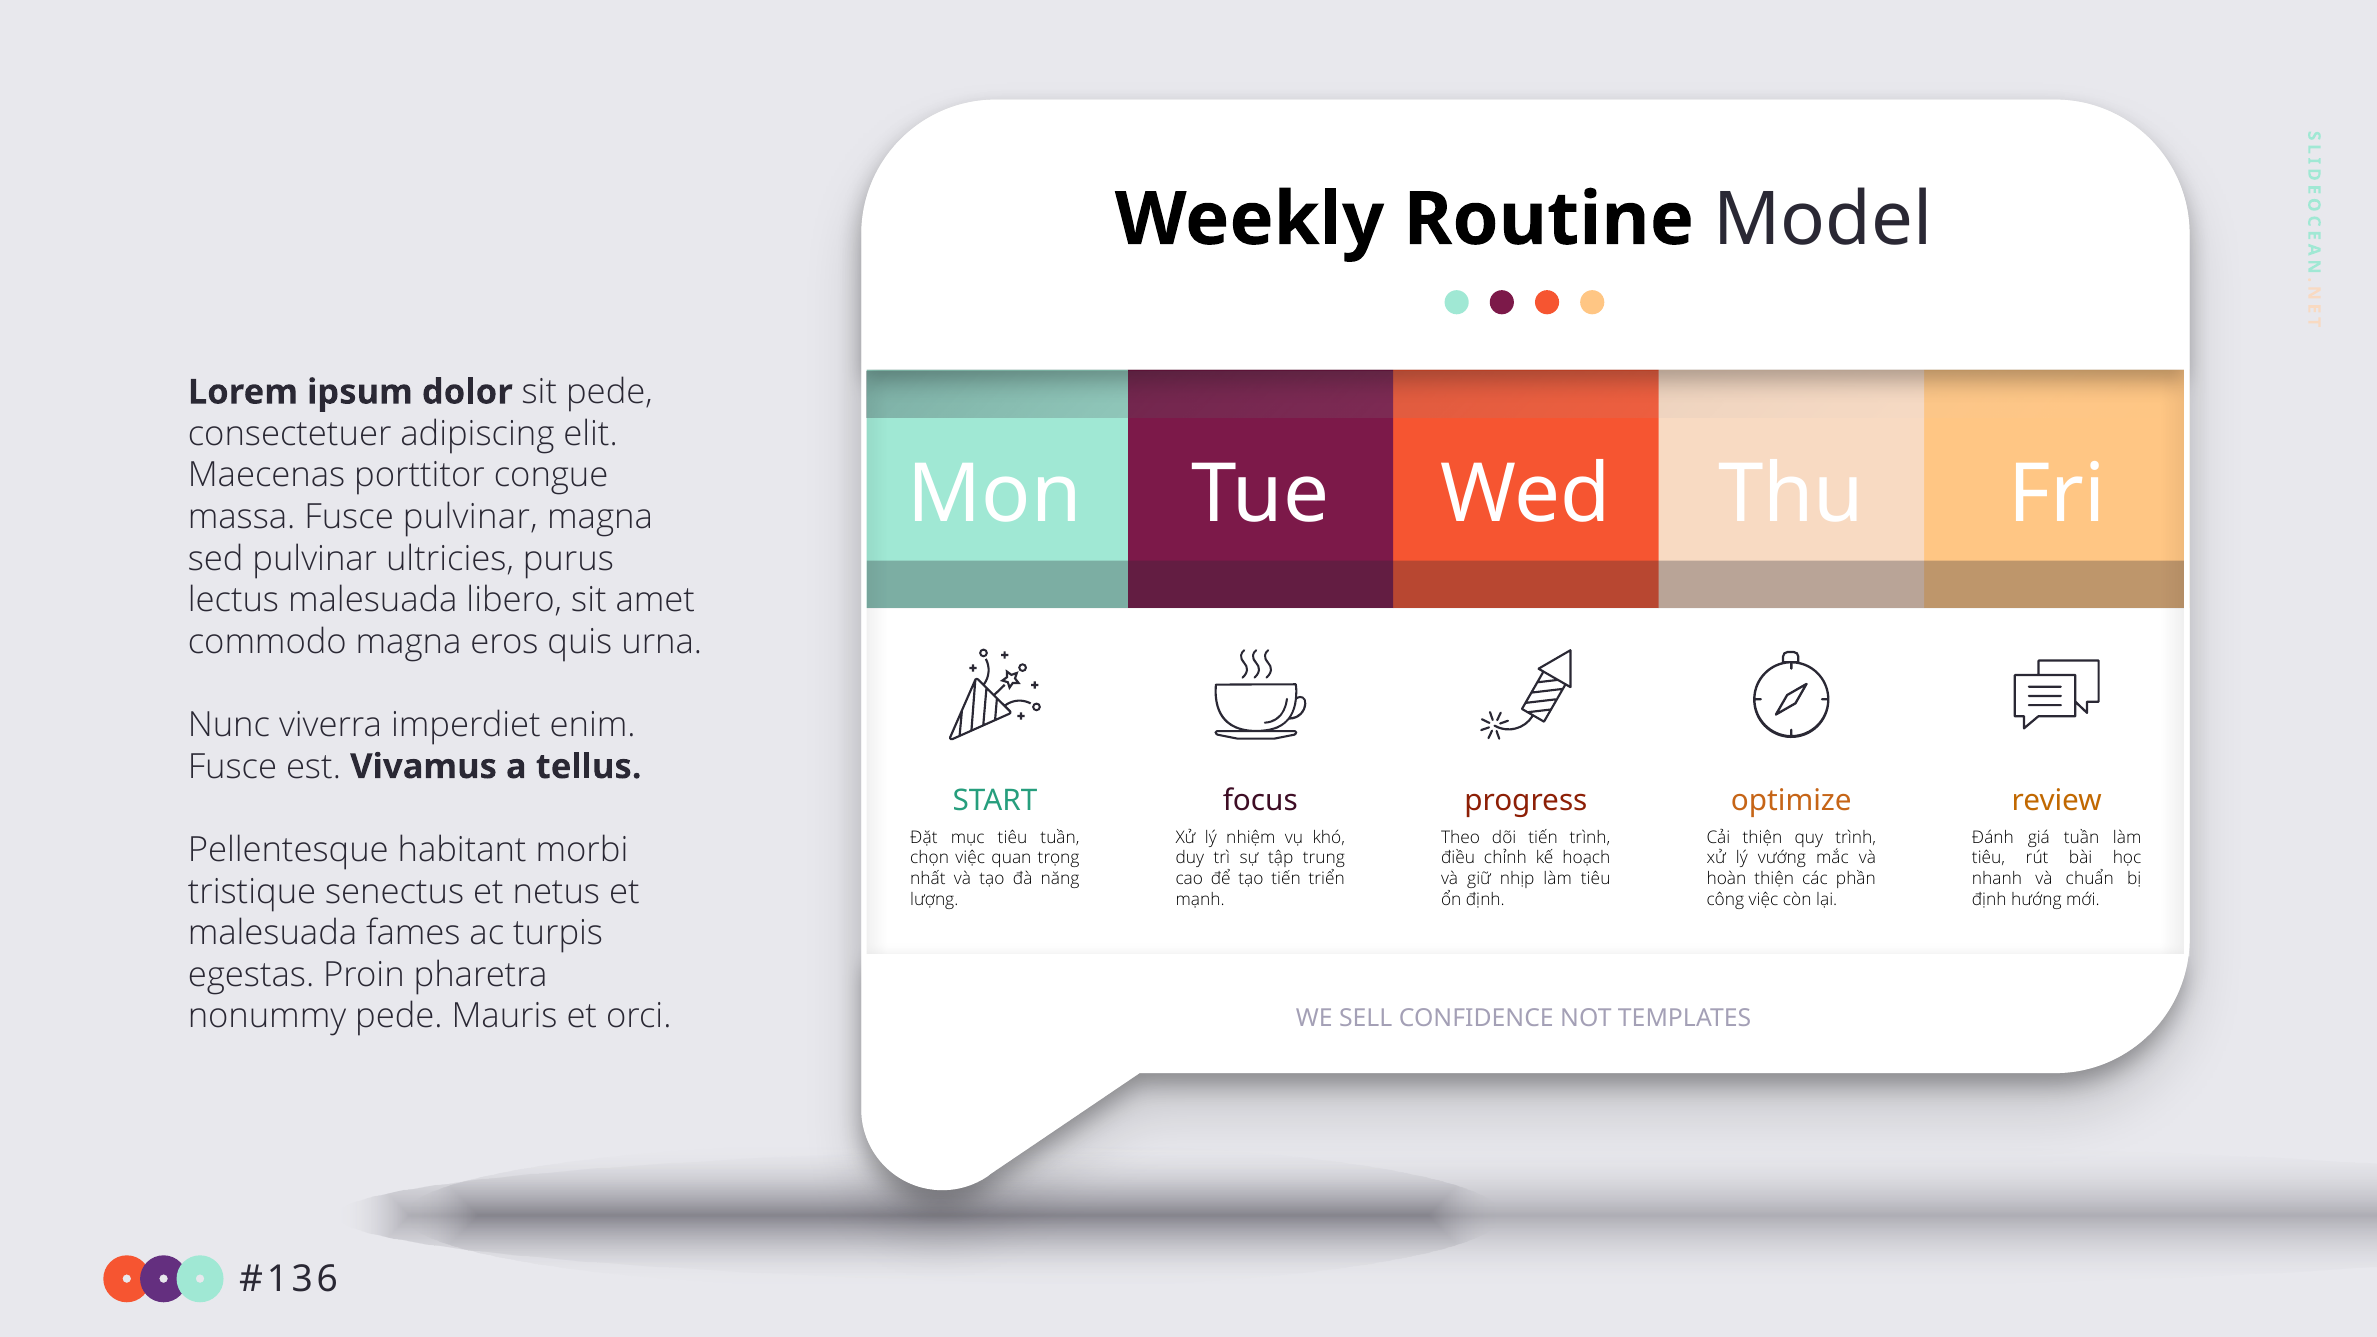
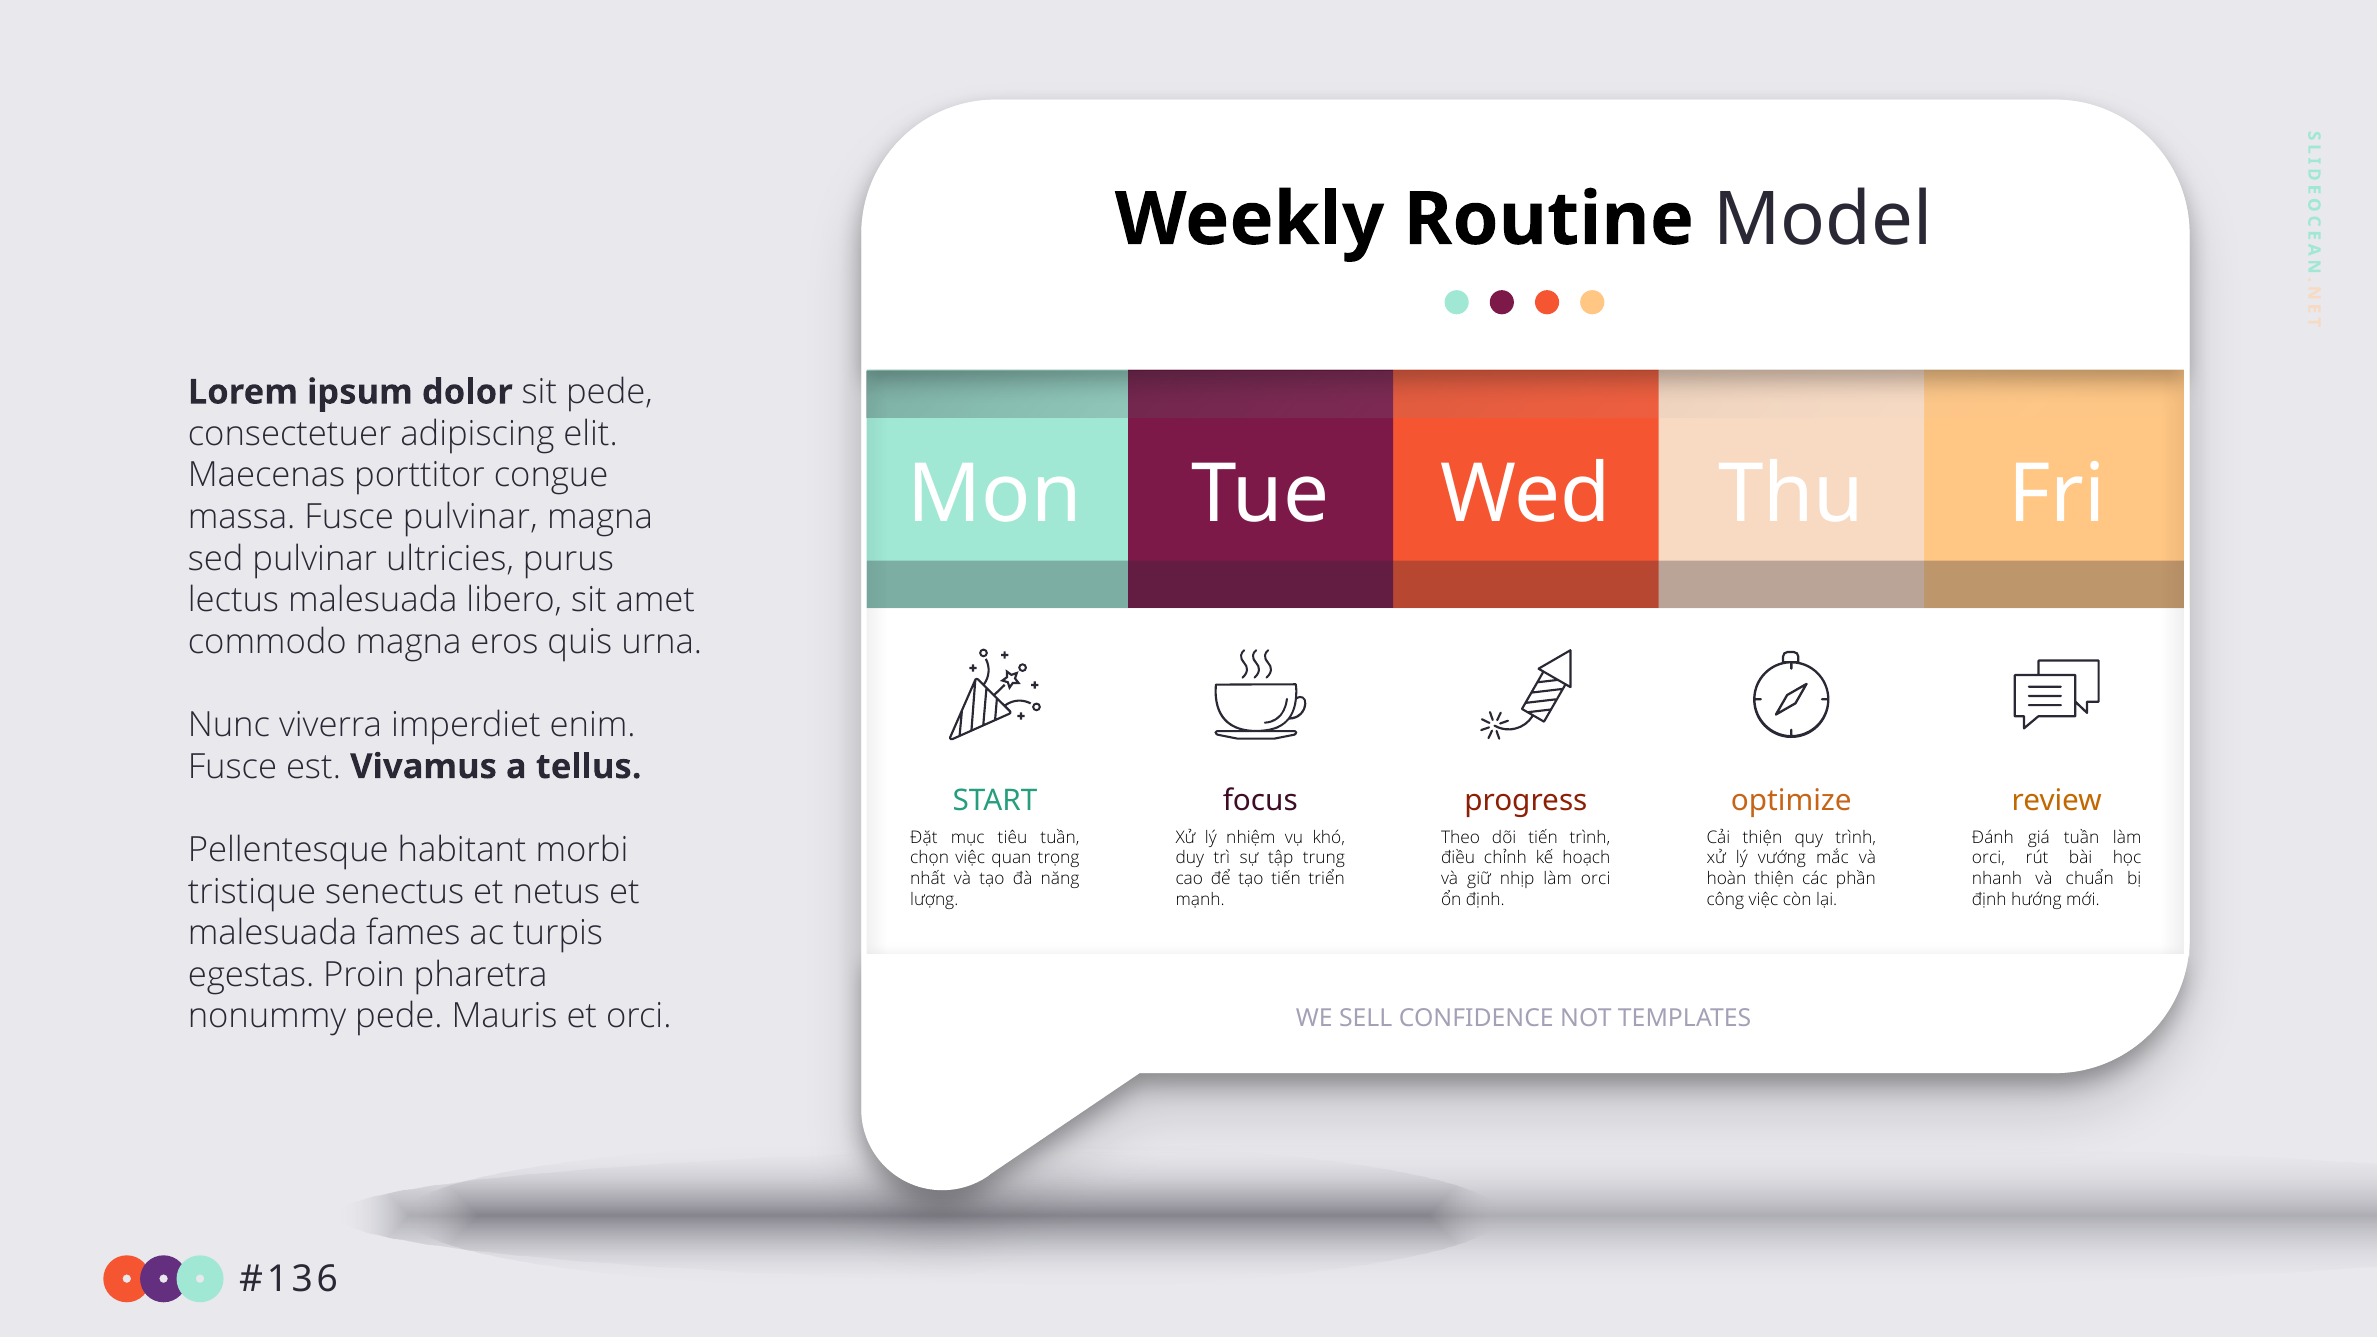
tiêu: tiêu -> orci (1989, 858)
nhịp làm tiêu: tiêu -> orci (1596, 879)
